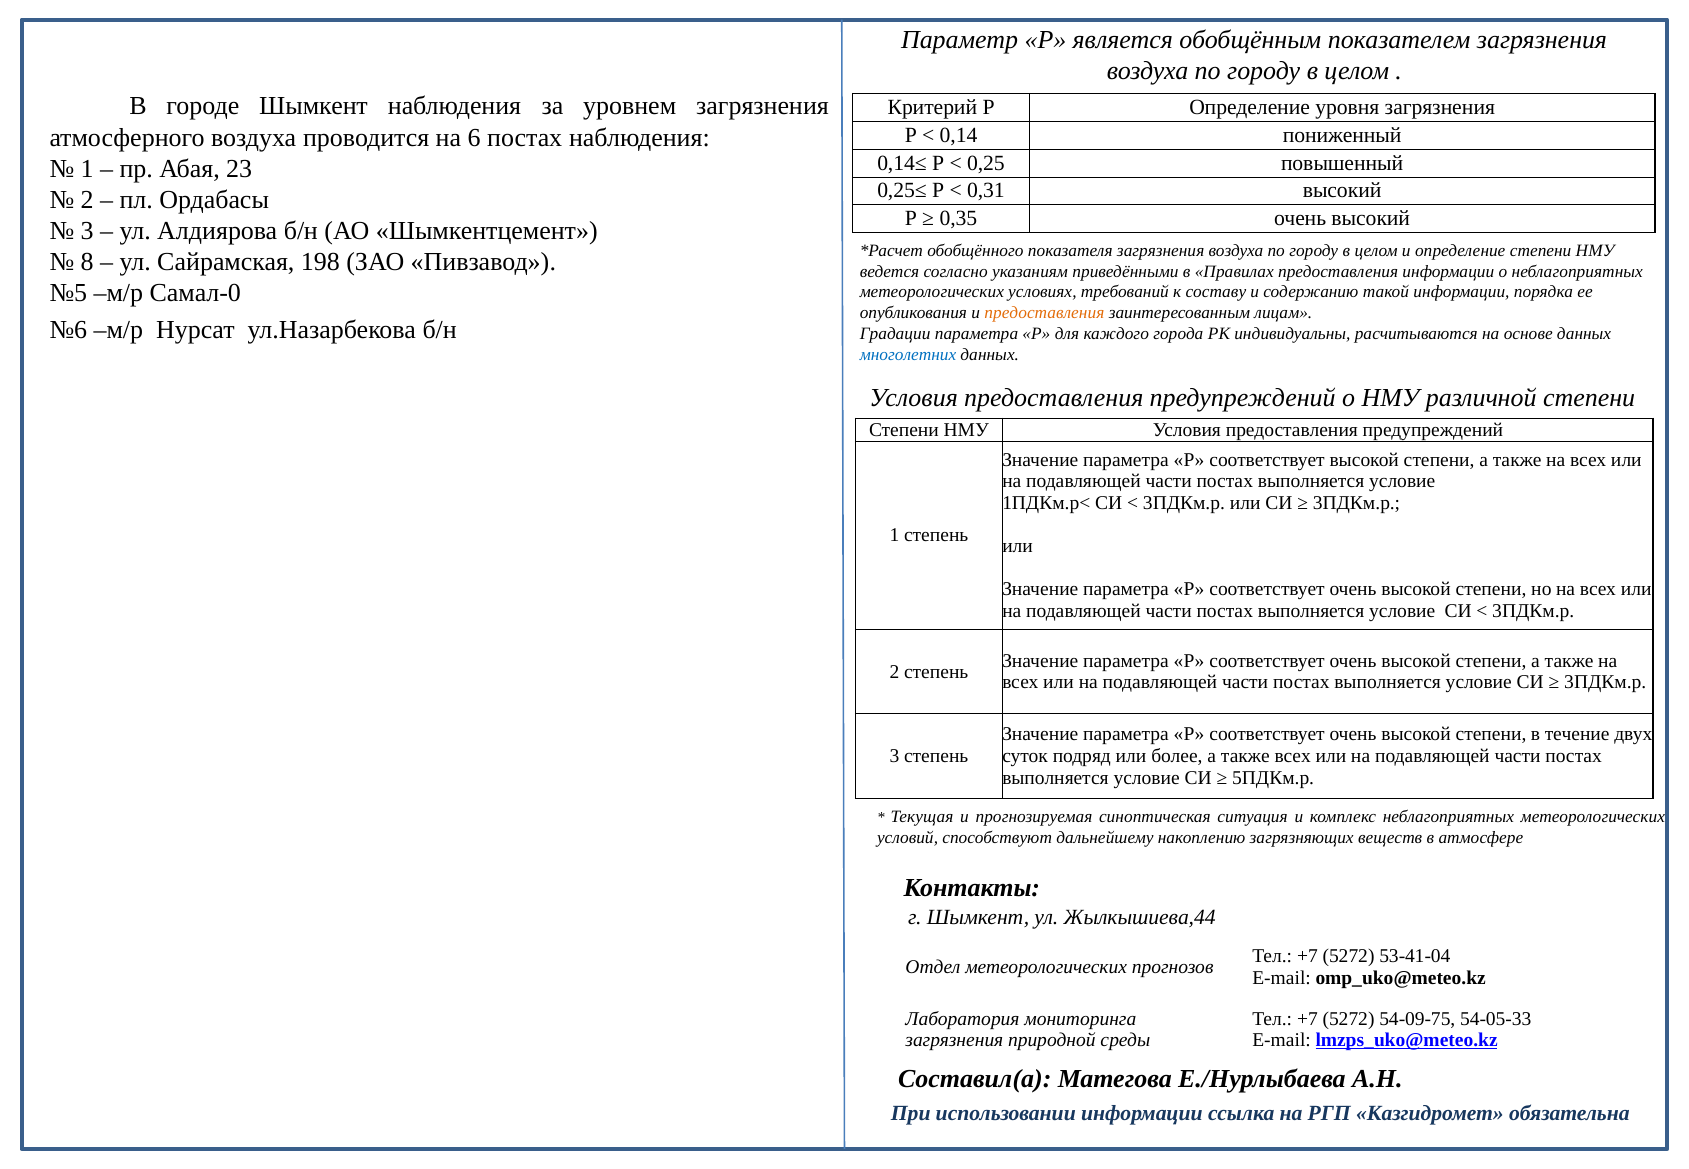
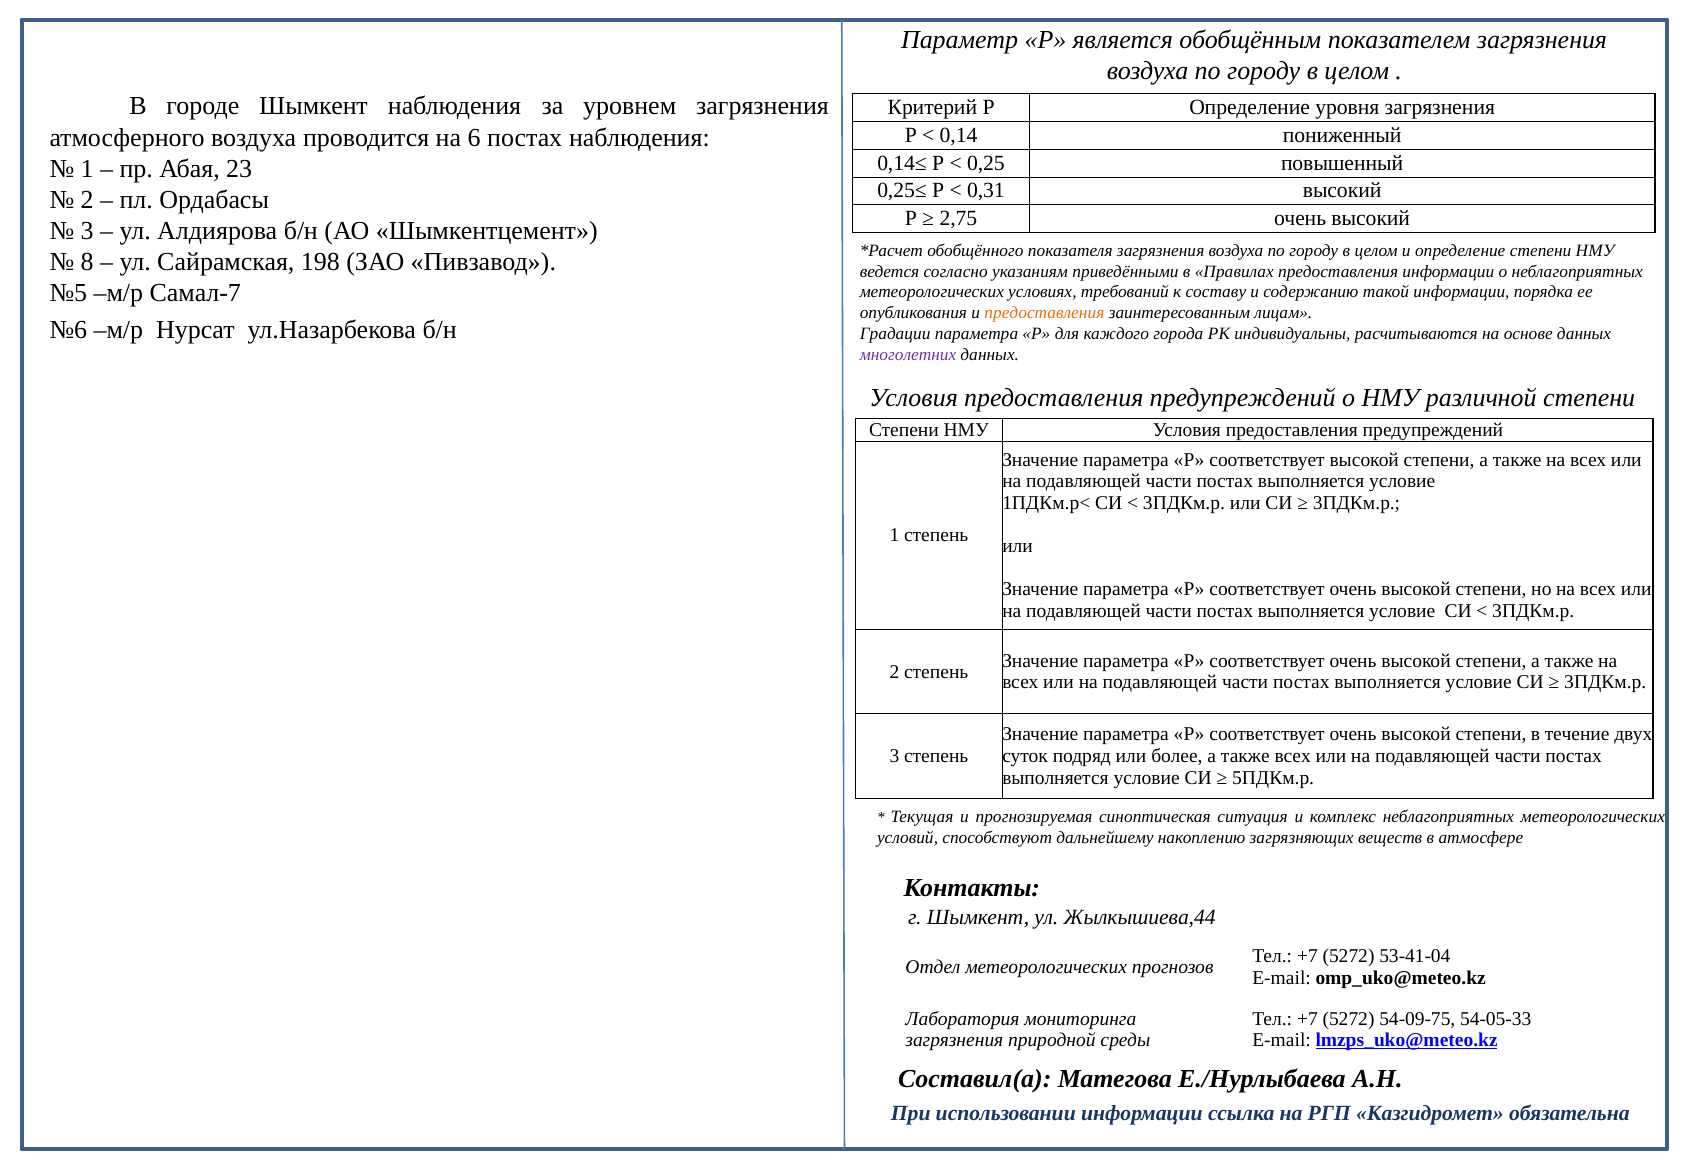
0,35: 0,35 -> 2,75 (958, 219)
Самал-0: Самал-0 -> Самал-7 (195, 293)
многолетних colour: blue -> purple (908, 355)
